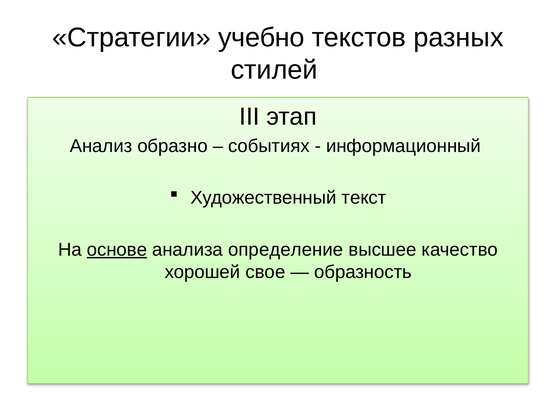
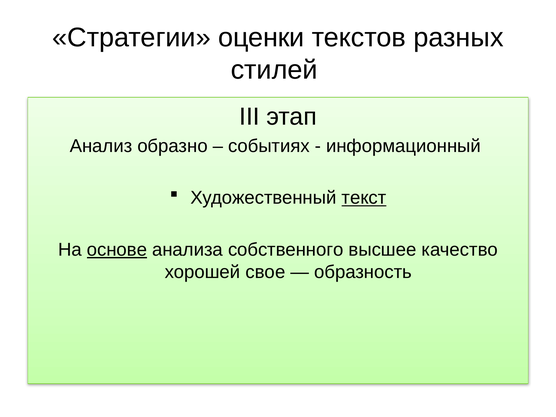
учебно: учебно -> оценки (261, 38)
текст underline: none -> present (364, 198)
определение: определение -> собственного (286, 250)
